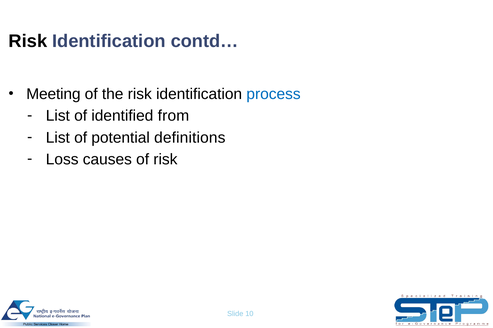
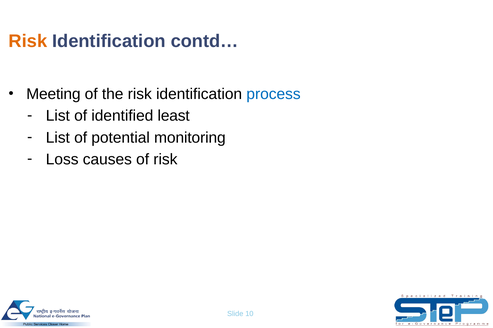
Risk colour: black -> orange (28, 41)
from: from -> least (174, 116)
definitions: definitions -> monitoring (190, 138)
